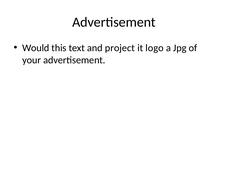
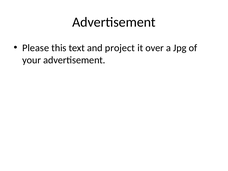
Would: Would -> Please (36, 48)
logo: logo -> over (155, 48)
